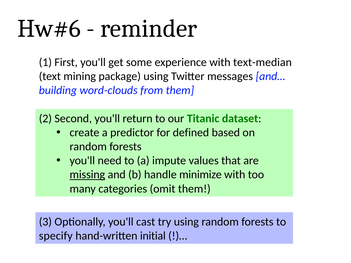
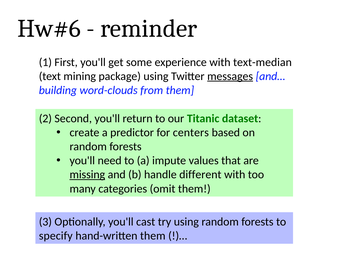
messages underline: none -> present (230, 76)
defined: defined -> centers (191, 133)
minimize: minimize -> different (200, 175)
hand-written initial: initial -> them (153, 236)
